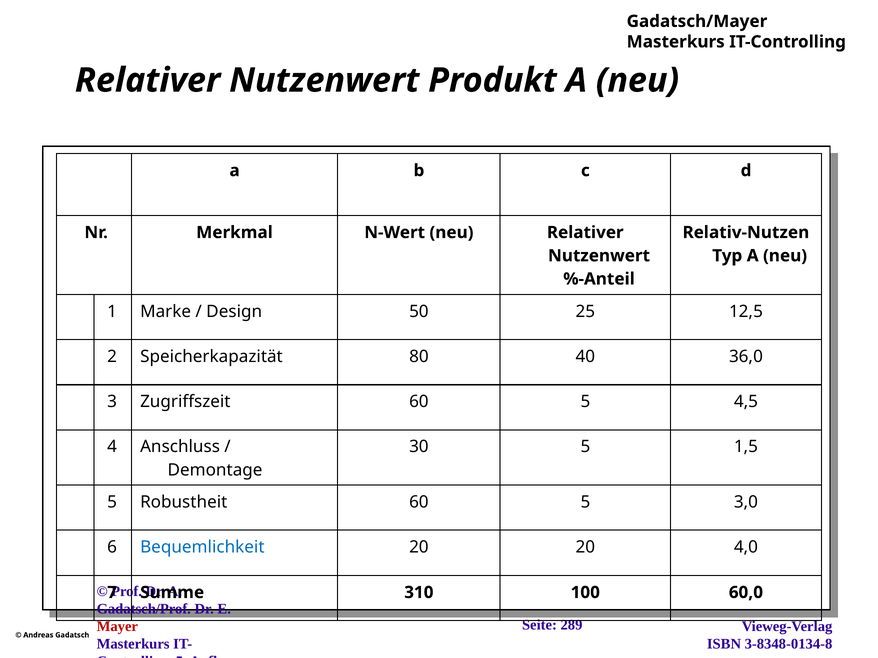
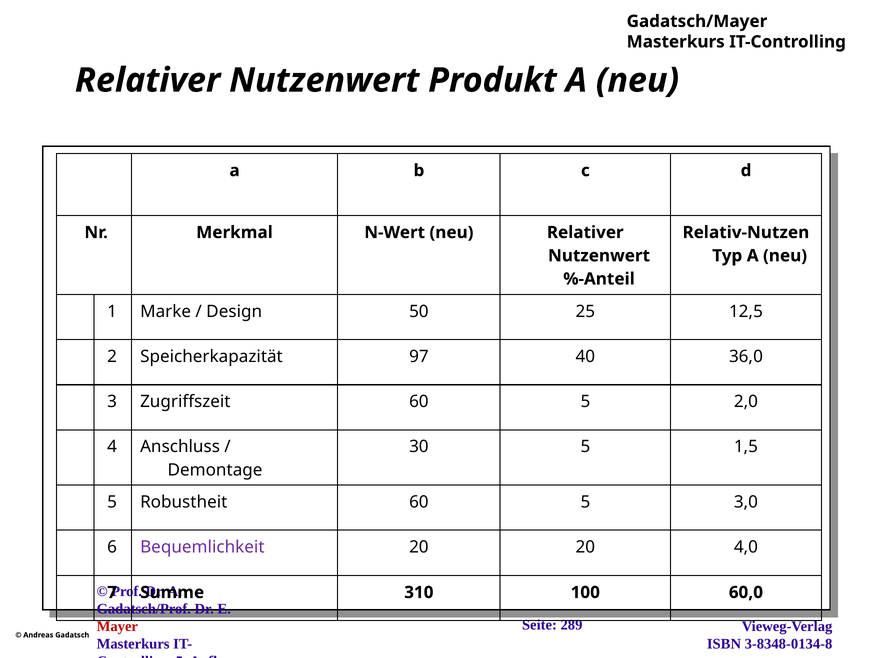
80: 80 -> 97 (419, 357)
4,5: 4,5 -> 2,0 (746, 402)
Bequemlichkeit colour: blue -> purple (202, 548)
